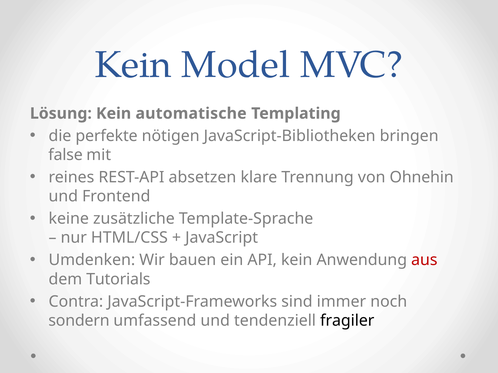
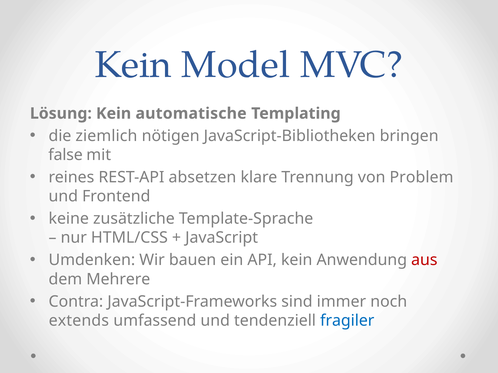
perfekte: perfekte -> ziemlich (106, 136)
Ohnehin: Ohnehin -> Problem (422, 177)
Tutorials: Tutorials -> Mehrere (118, 279)
sondern: sondern -> extends (79, 321)
fragiler colour: black -> blue (347, 321)
